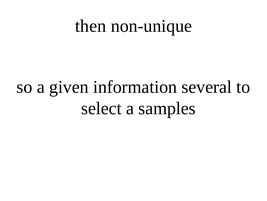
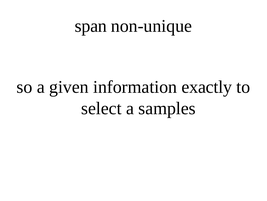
then: then -> span (91, 26)
several: several -> exactly (207, 87)
